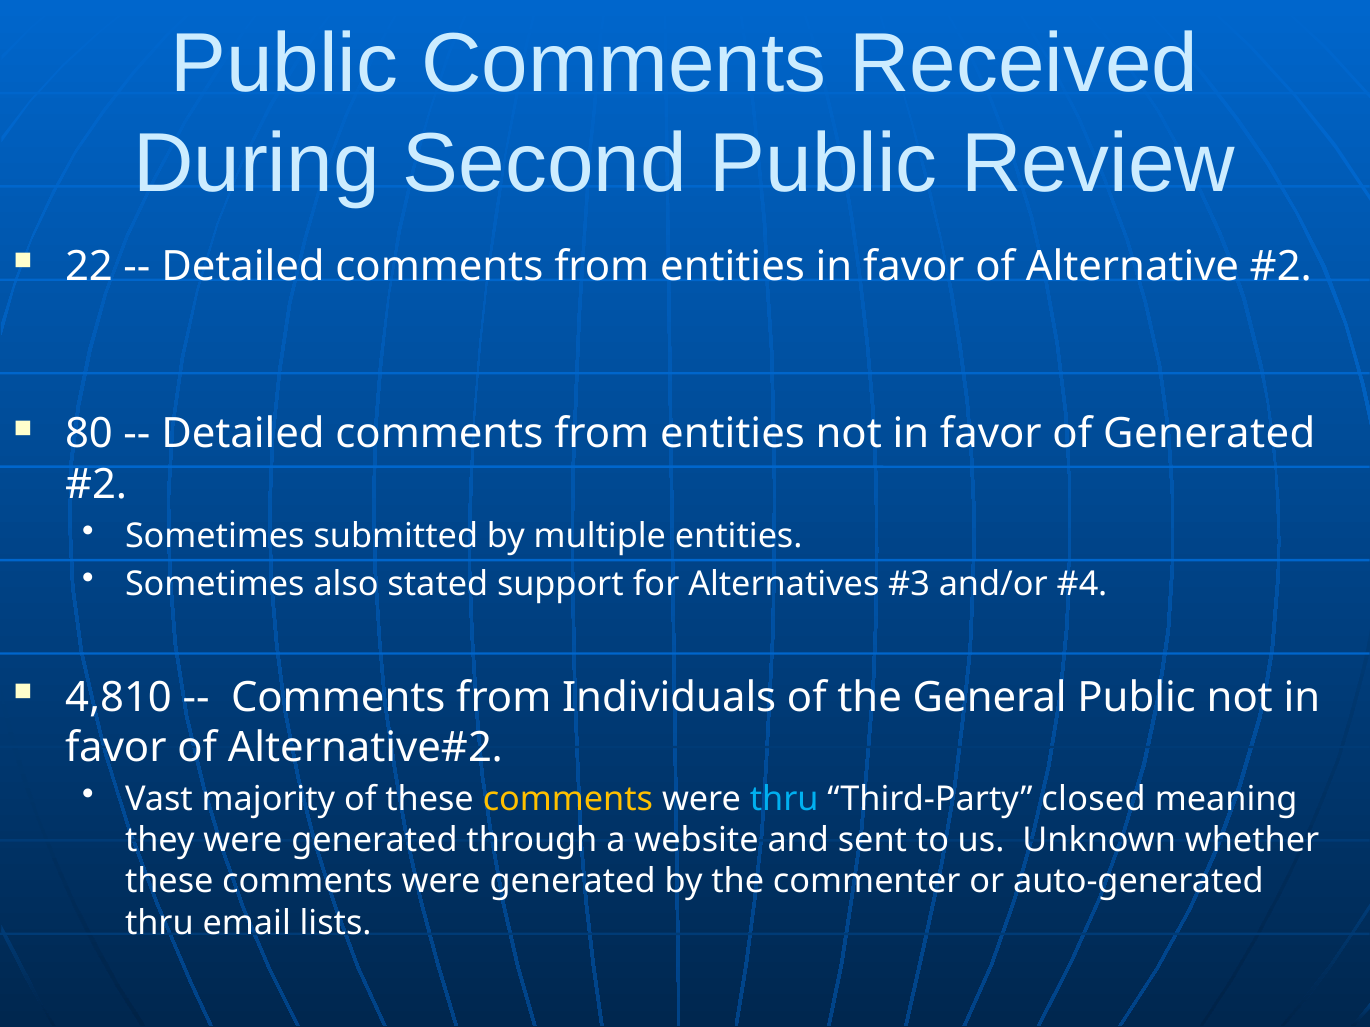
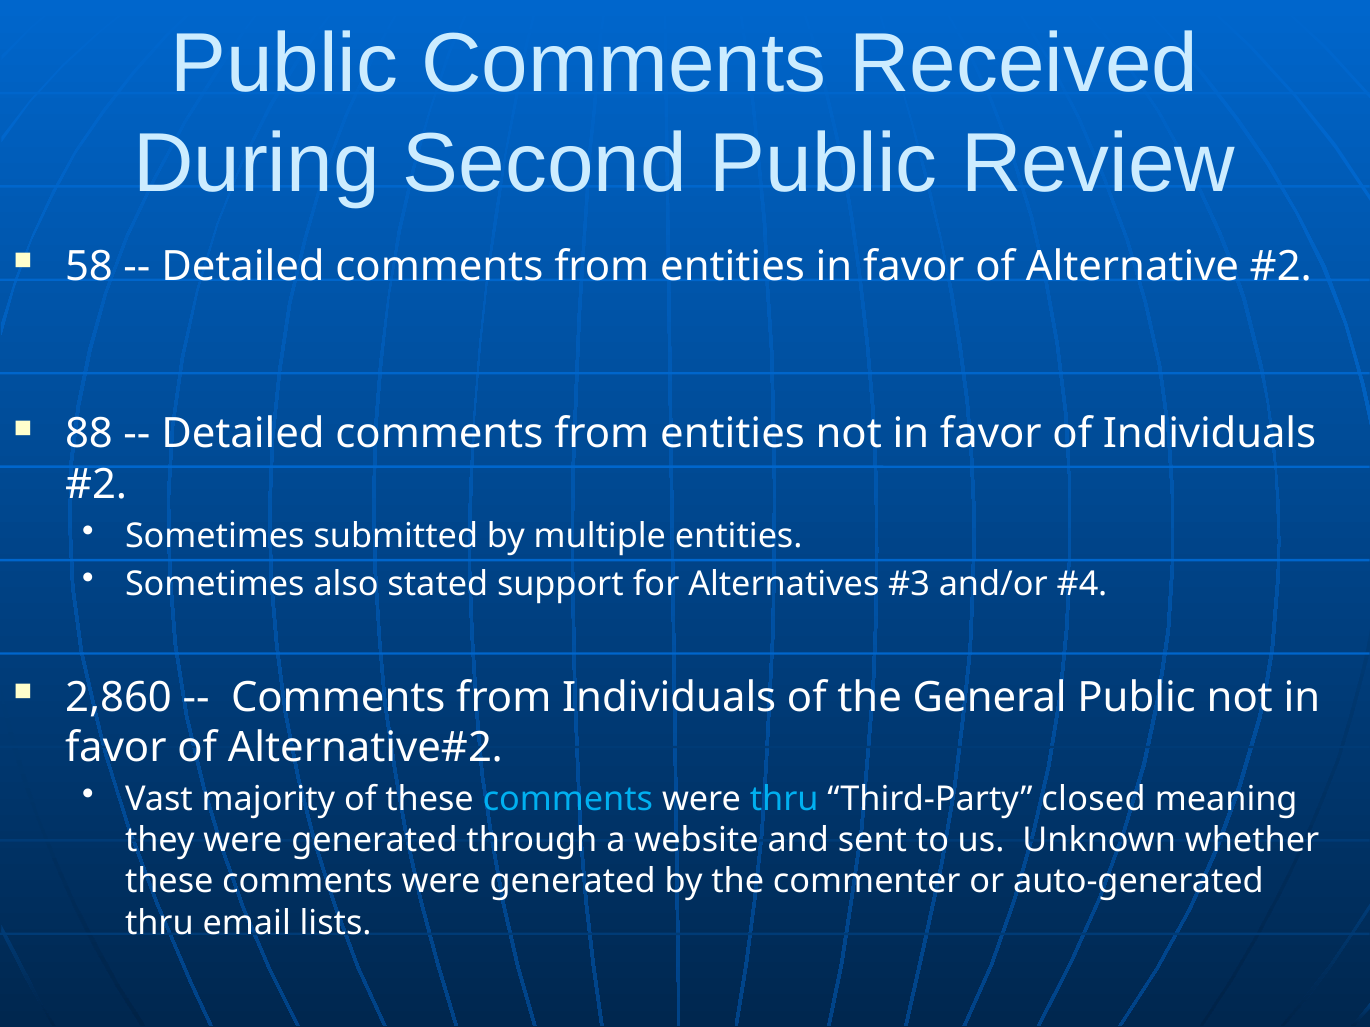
22: 22 -> 58 (89, 267)
80: 80 -> 88 (89, 434)
of Generated: Generated -> Individuals (1210, 434)
4,810: 4,810 -> 2,860 (119, 698)
comments colour: yellow -> light blue (568, 800)
